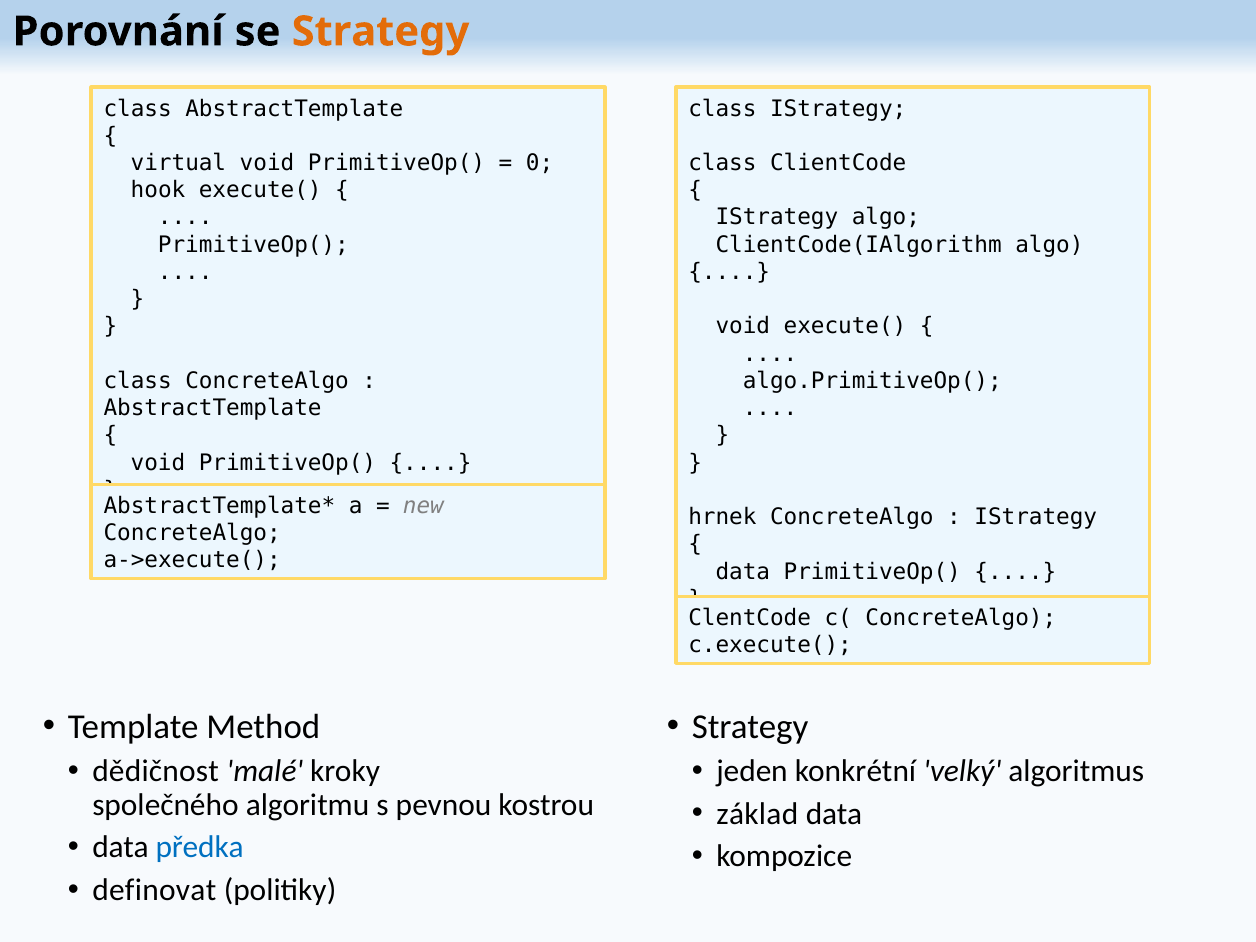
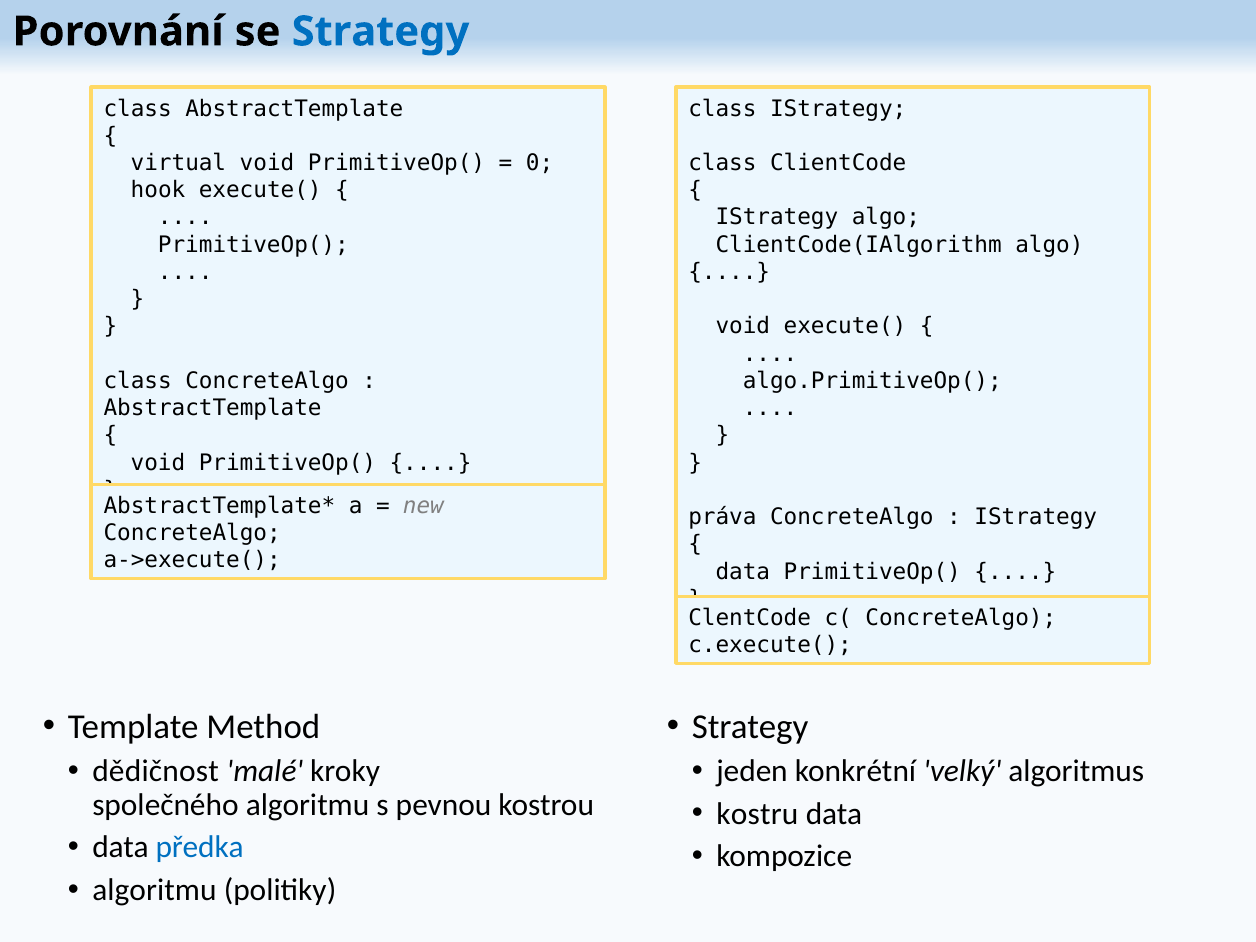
Strategy colour: orange -> blue (380, 32)
hrnek: hrnek -> práva (722, 517)
základ: základ -> kostru (757, 814)
definovat: definovat -> algoritmu (154, 890)
